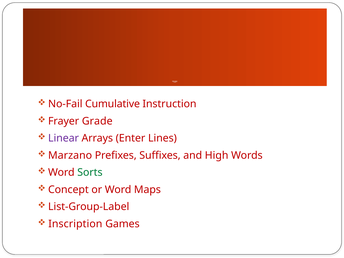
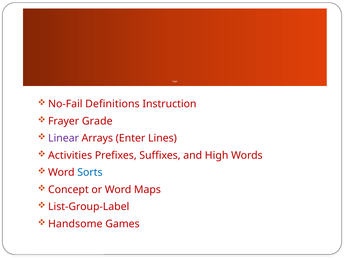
Cumulative: Cumulative -> Definitions (112, 104)
Marzano: Marzano -> Activities (70, 155)
Sorts colour: green -> blue (90, 172)
Inscription: Inscription -> Handsome (75, 224)
